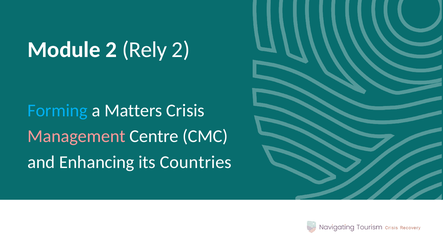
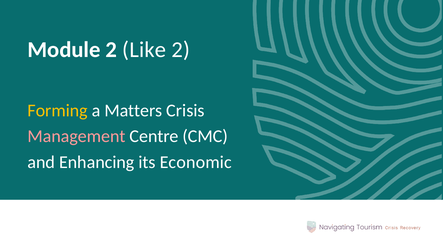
Rely: Rely -> Like (144, 50)
Forming colour: light blue -> yellow (58, 111)
Countries: Countries -> Economic (196, 162)
